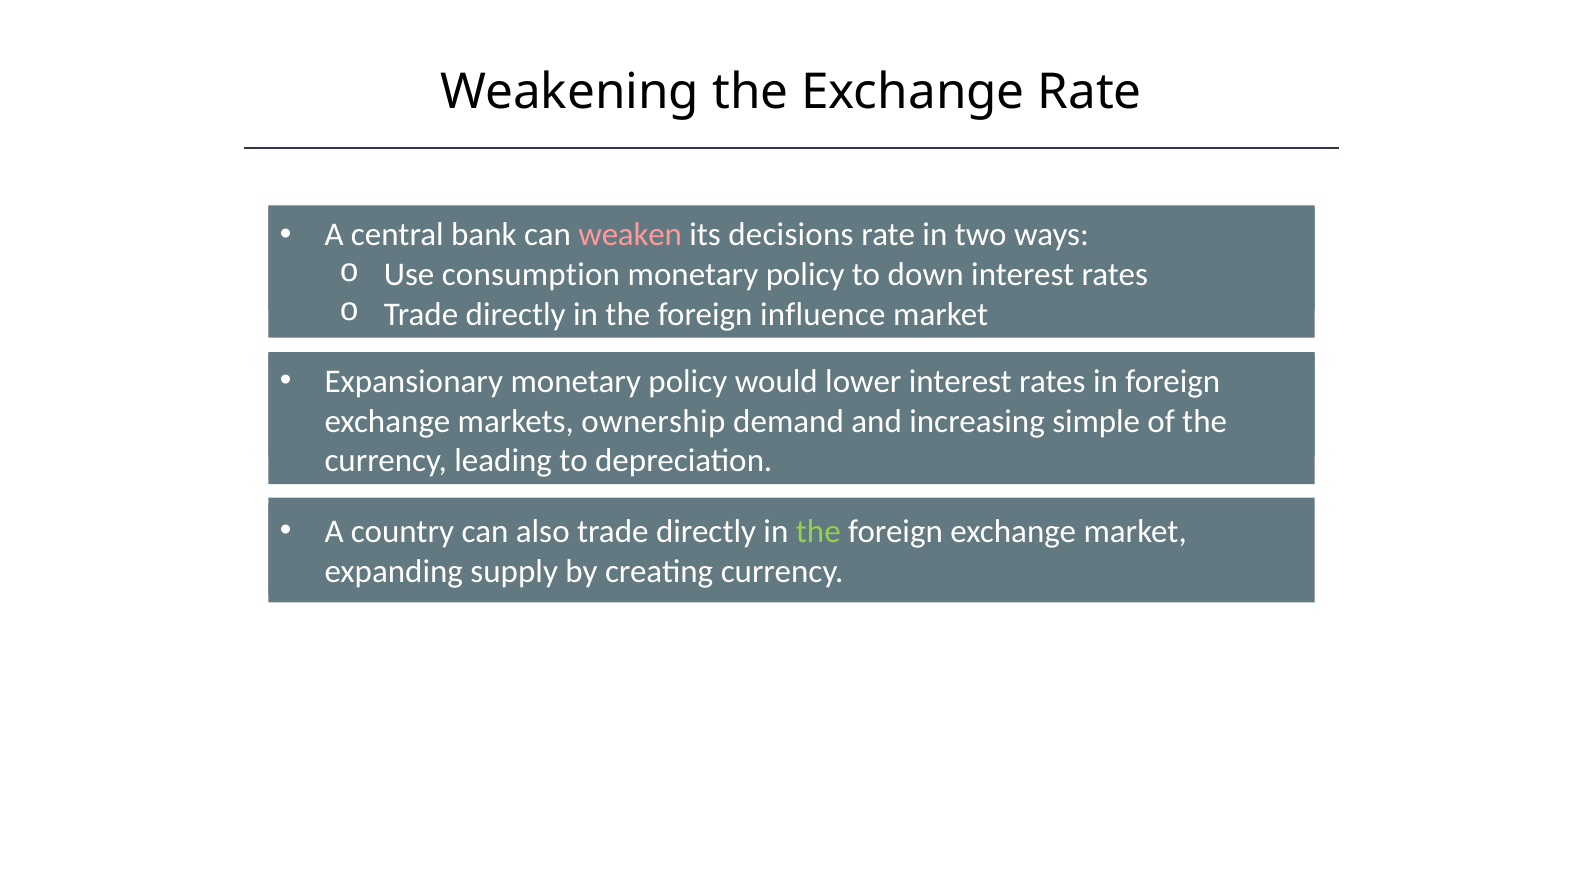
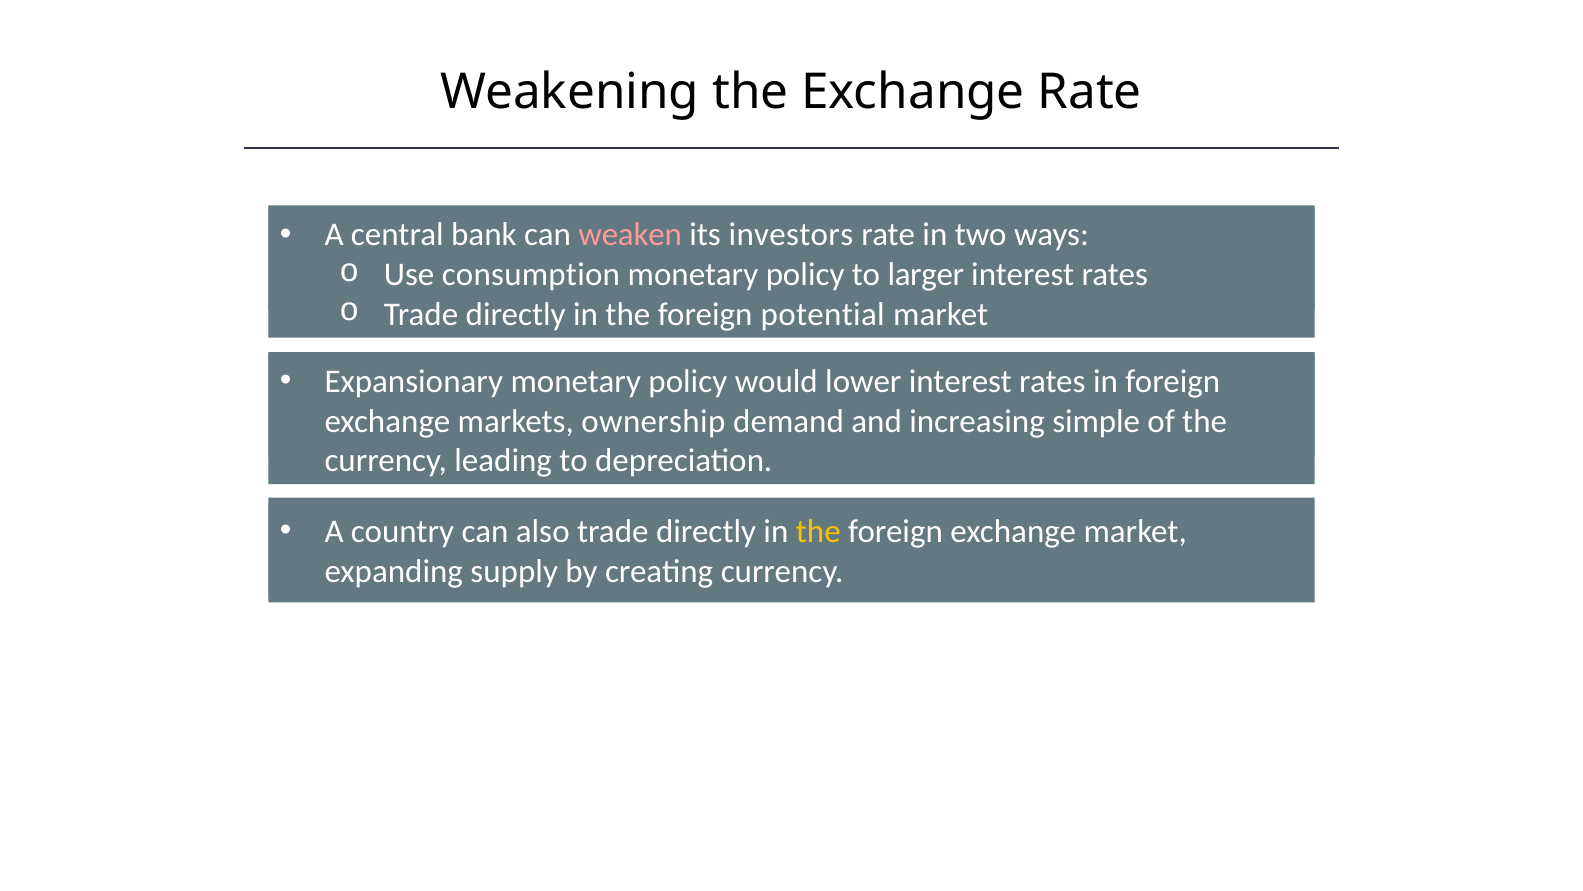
decisions: decisions -> investors (791, 235)
down: down -> larger (926, 274)
influence: influence -> potential (823, 314)
the colour: light green -> yellow (818, 531)
